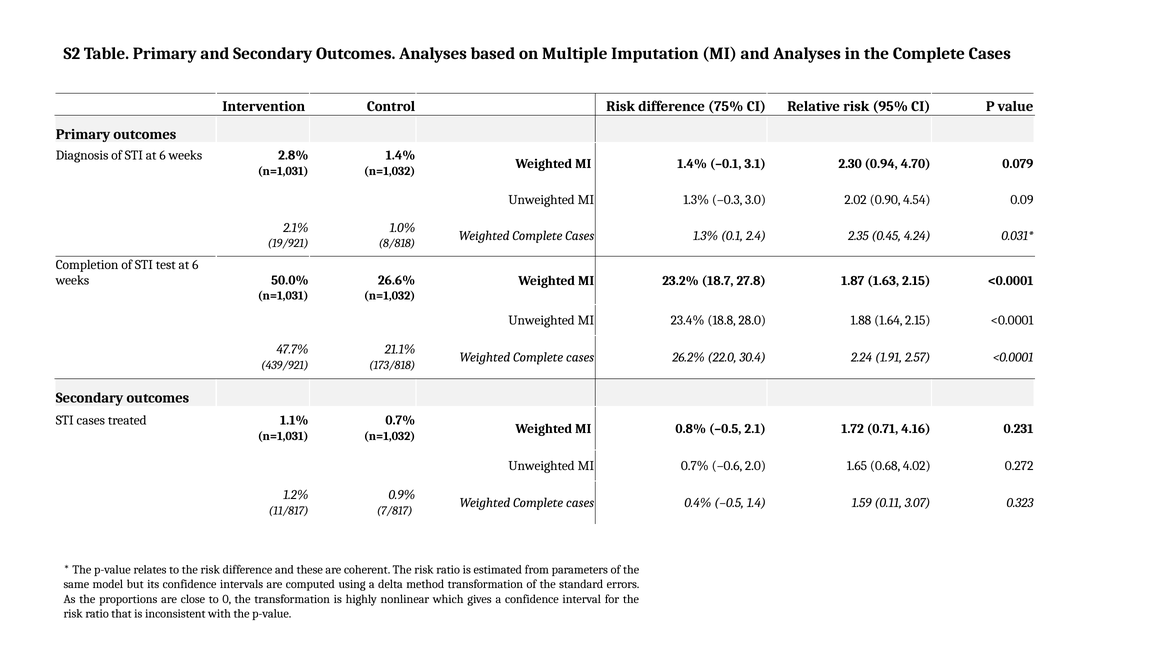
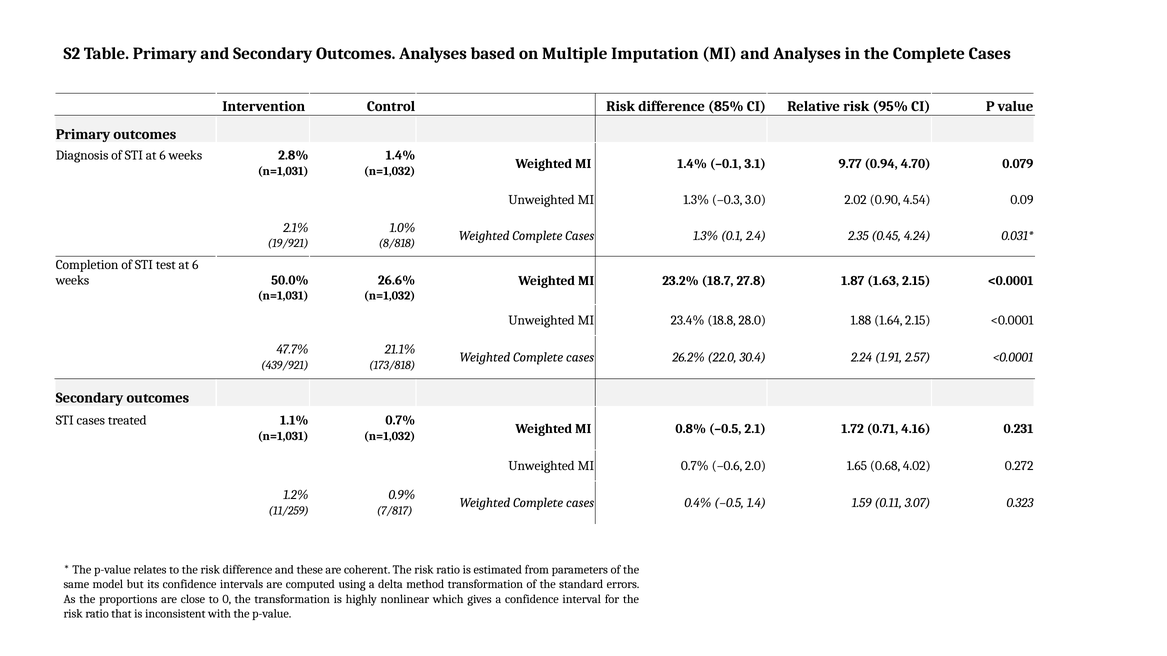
75%: 75% -> 85% (726, 107)
2.30: 2.30 -> 9.77 (850, 164)
11/817: 11/817 -> 11/259 (289, 511)
